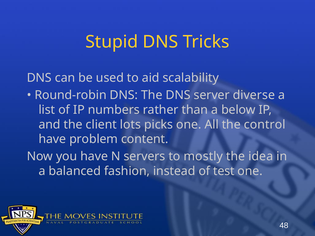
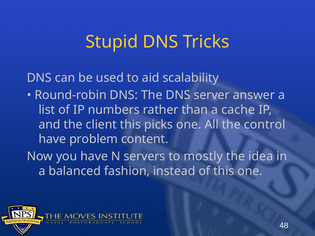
diverse: diverse -> answer (254, 95)
below: below -> cache (238, 110)
client lots: lots -> this (130, 125)
of test: test -> this (224, 171)
